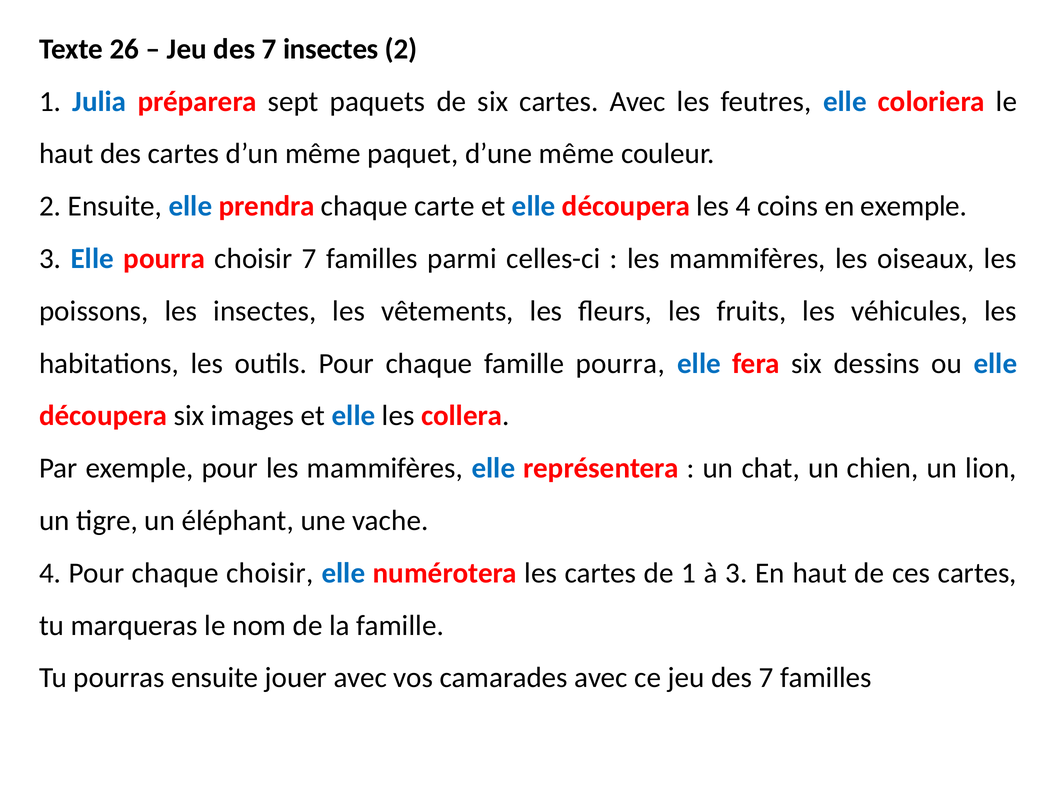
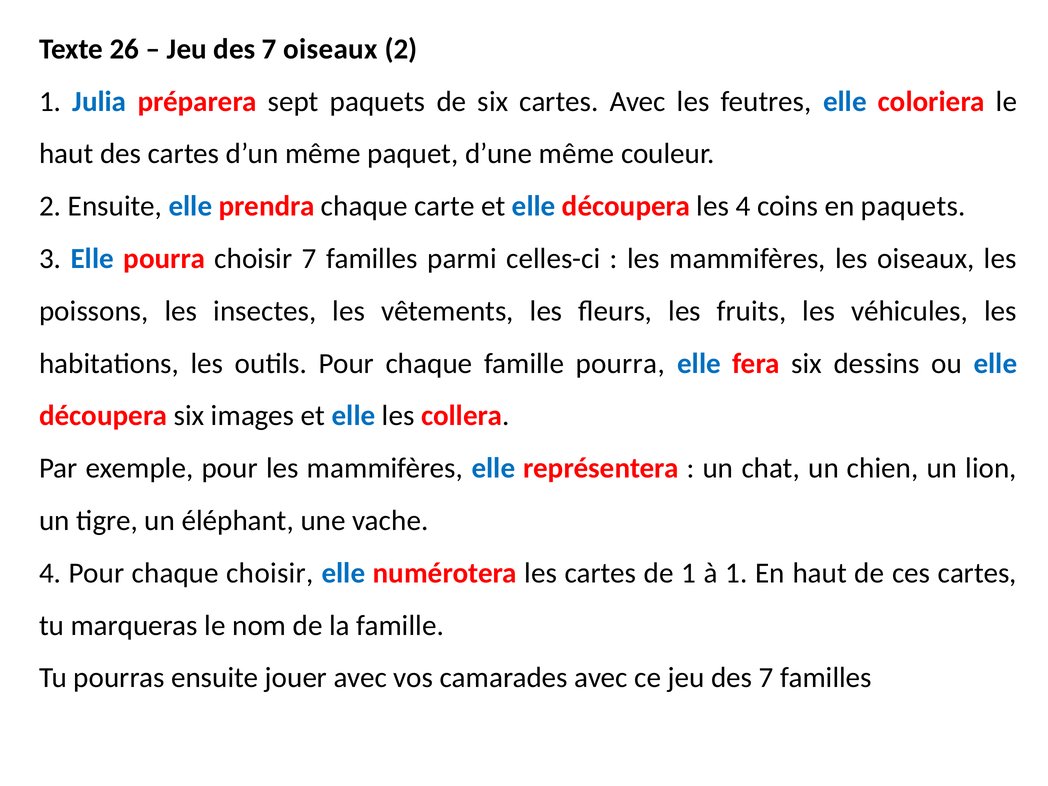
7 insectes: insectes -> oiseaux (330, 49)
en exemple: exemple -> paquets (913, 206)
à 3: 3 -> 1 (737, 573)
